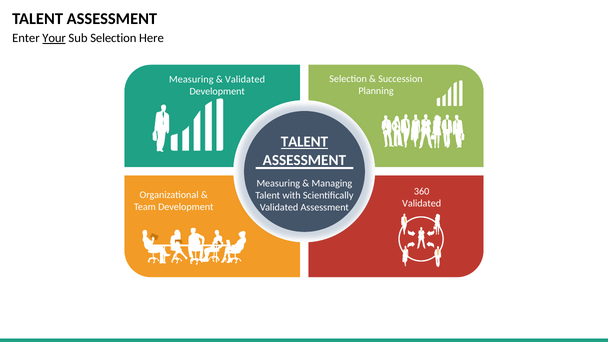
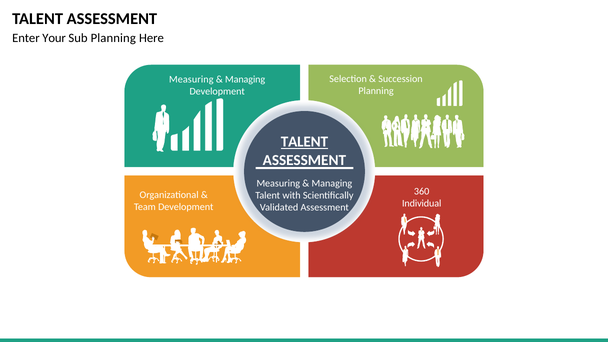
Your underline: present -> none (54, 38)
Sub Selection: Selection -> Planning (113, 38)
Validated: Validated -> Managing (245, 79)
Validated: Validated -> Individual (422, 203)
